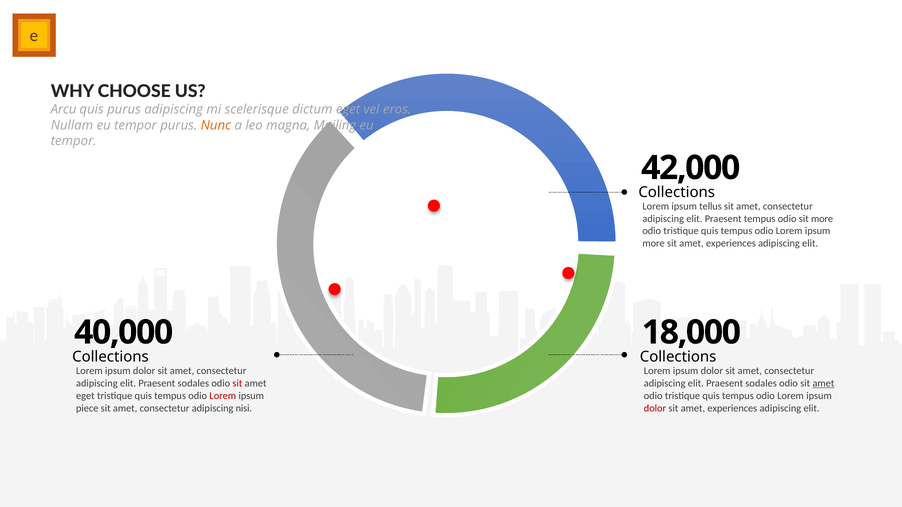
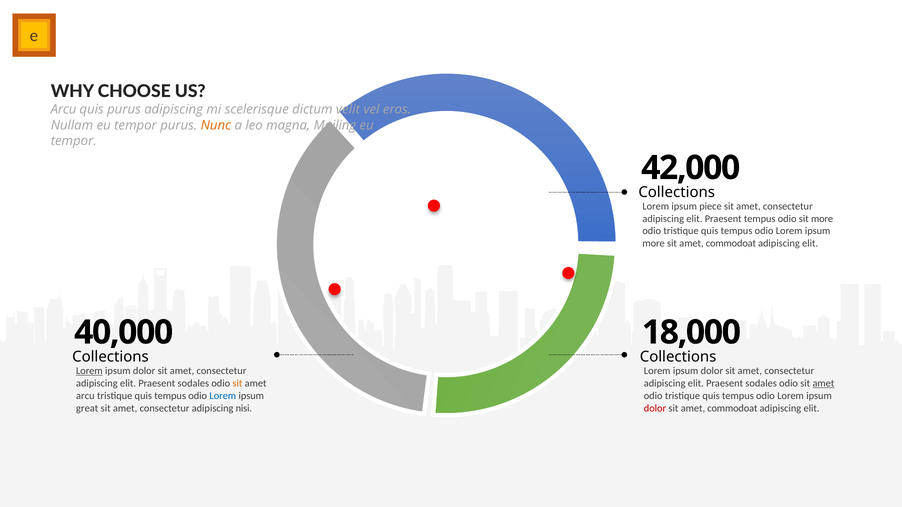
dictum eget: eget -> velit (348, 110)
tellus: tellus -> piece (710, 206)
experiences: experiences -> commodoat (731, 244)
Lorem underline: none -> present (89, 371)
sit colour: red -> orange (237, 384)
eget: eget -> arcu (85, 396)
Lorem colour: red -> blue (223, 396)
piece: piece -> great (87, 408)
experiences: experiences -> commodoat (732, 408)
